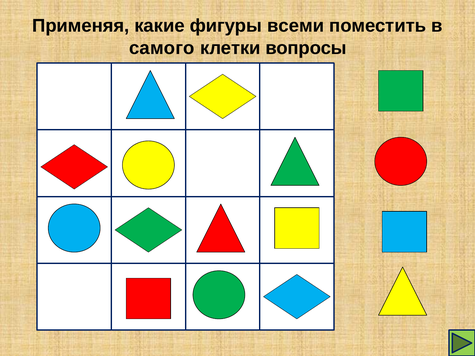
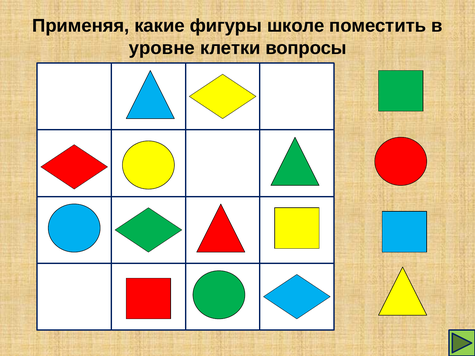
всеми: всеми -> школе (296, 26)
самого: самого -> уровне (162, 48)
